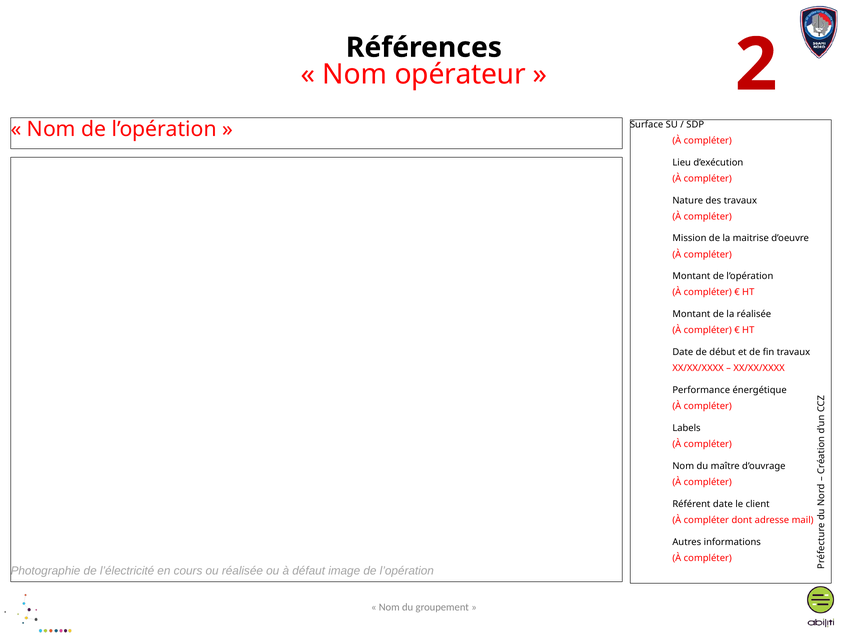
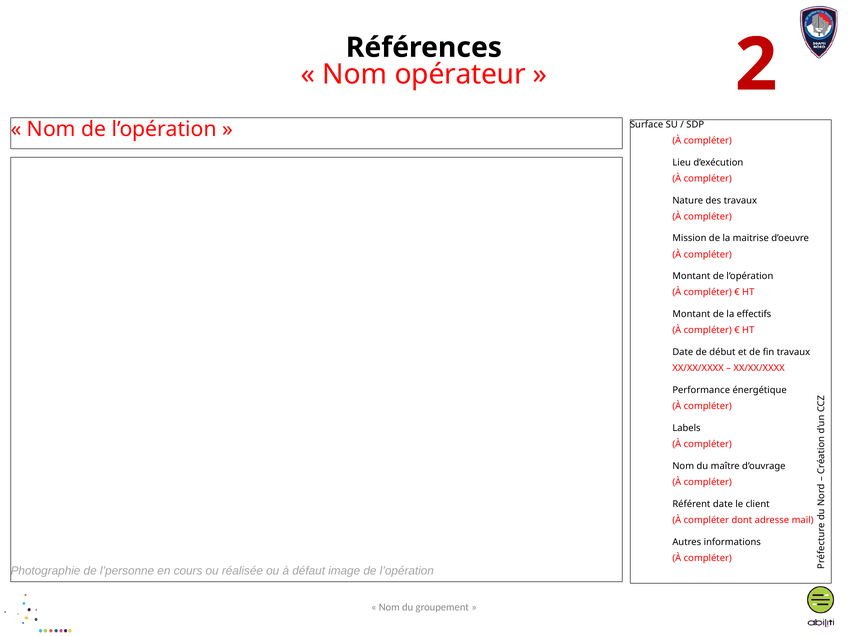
la réalisée: réalisée -> effectifs (754, 314)
l’électricité: l’électricité -> l’personne (127, 571)
